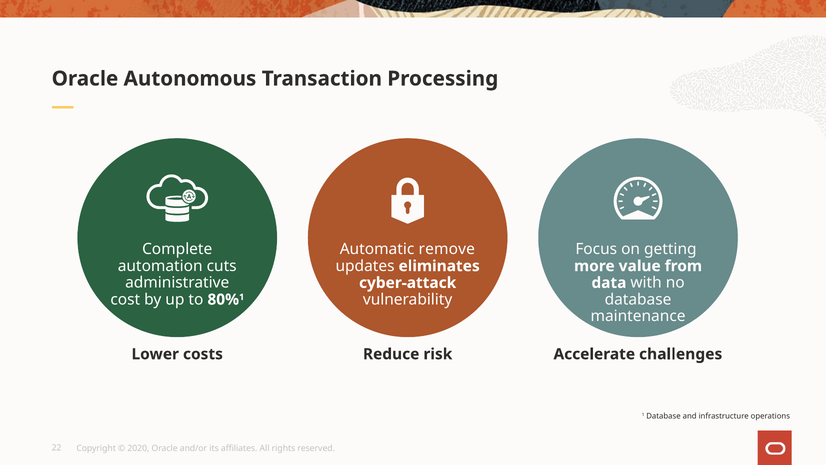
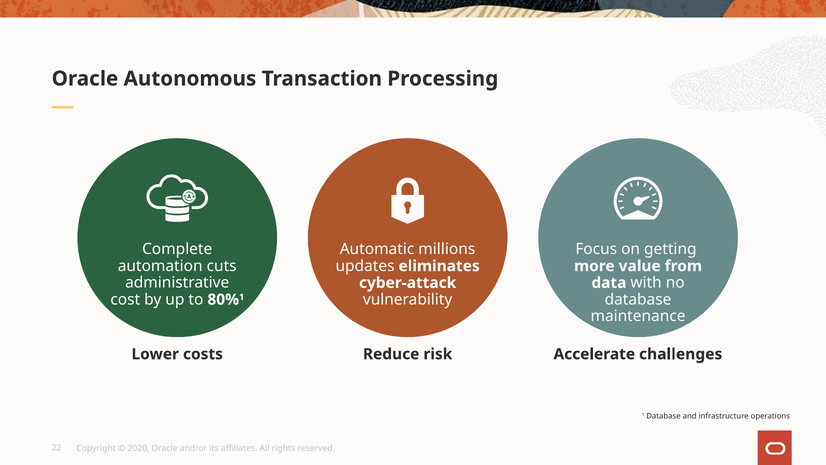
remove: remove -> millions (447, 249)
